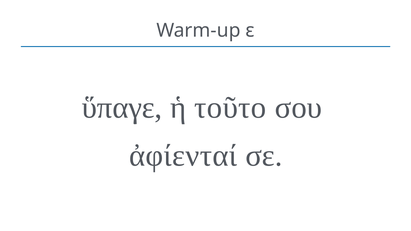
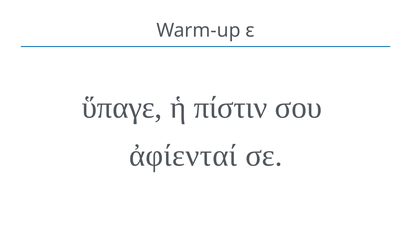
τοῦτο: τοῦτο -> πίστιν (231, 108)
